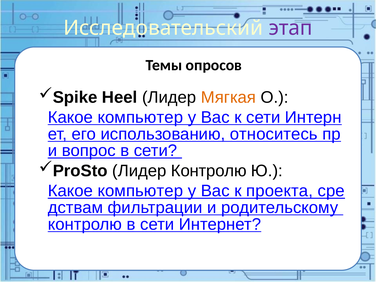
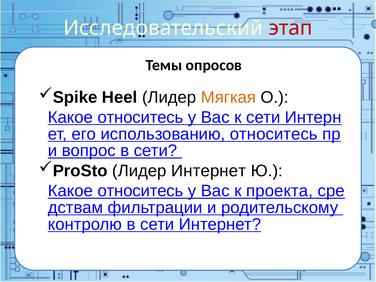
этап colour: purple -> red (291, 28)
компьютер: компьютер -> относитесь (140, 117)
Лидер Контролю: Контролю -> Интернет (209, 171)
компьютер: компьютер -> относитесь (140, 191)
